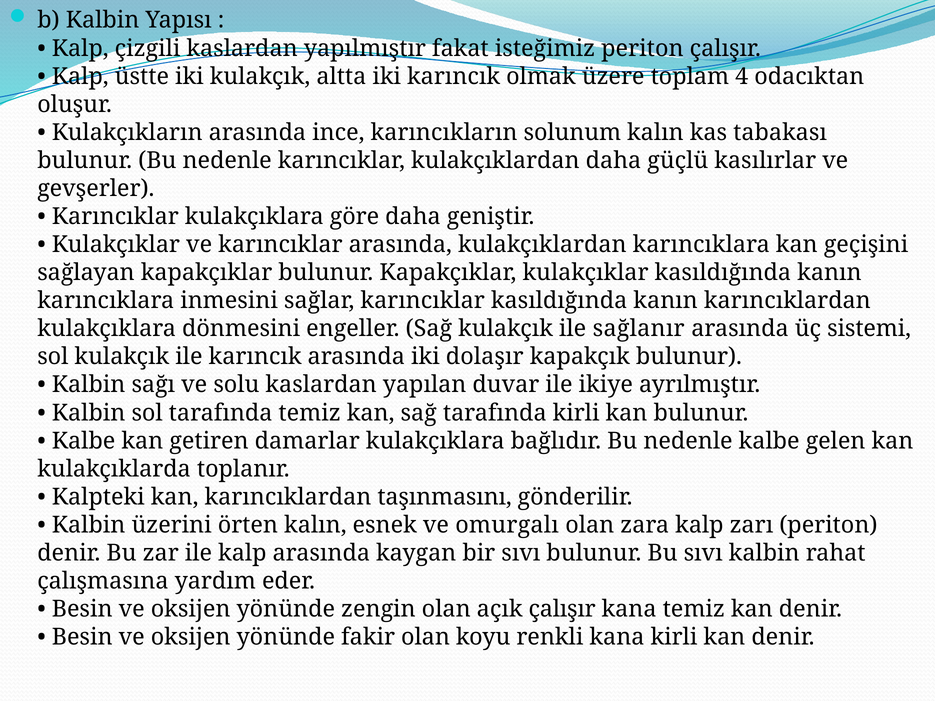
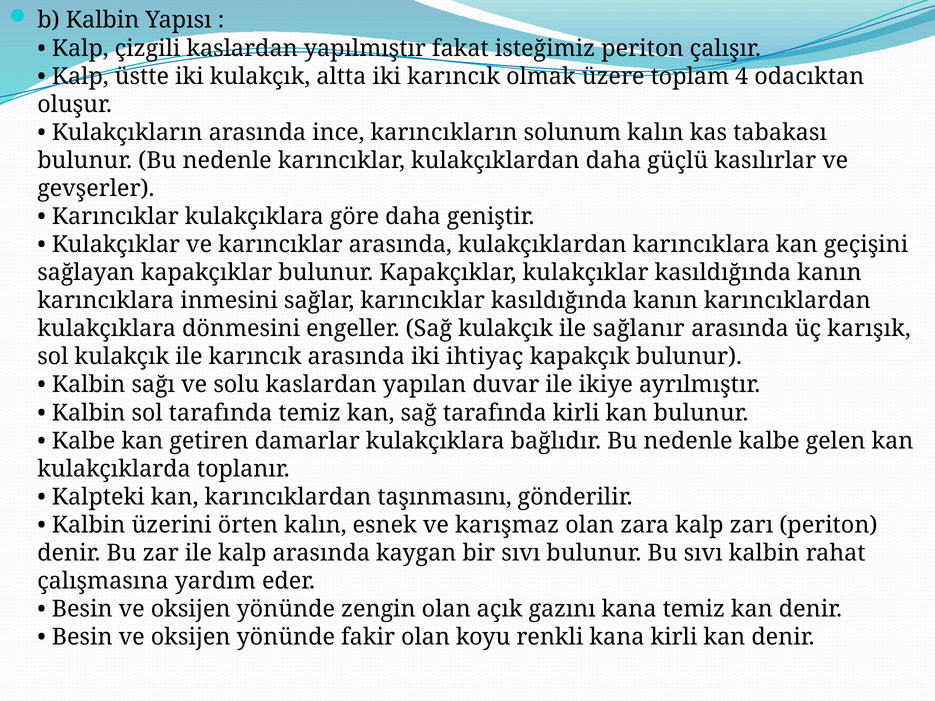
sistemi: sistemi -> karışık (869, 329)
dolaşır: dolaşır -> ihtiyaç (485, 357)
omurgalı: omurgalı -> karışmaz (507, 525)
açık çalışır: çalışır -> gazını (562, 609)
